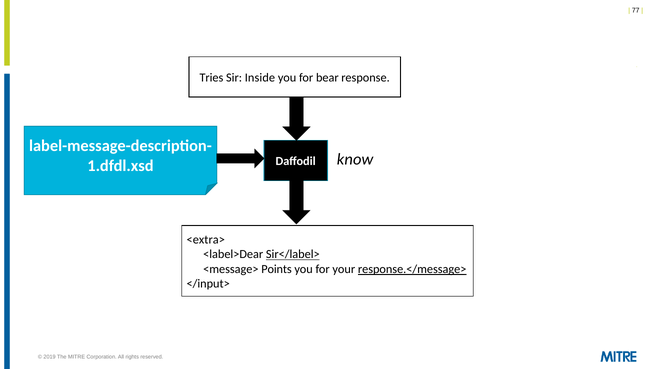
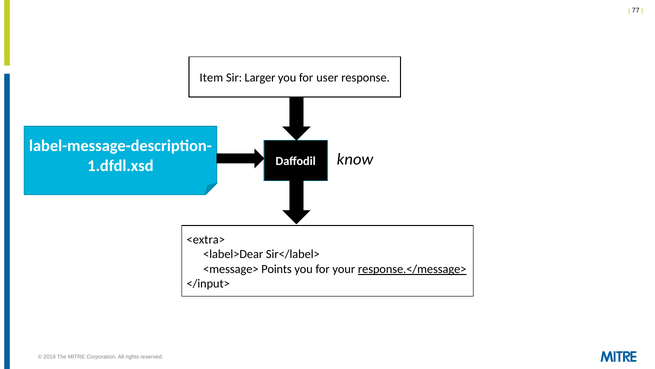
Tries: Tries -> Item (211, 78)
Inside: Inside -> Larger (260, 78)
bear: bear -> user (327, 78)
Sir</label> underline: present -> none (293, 254)
